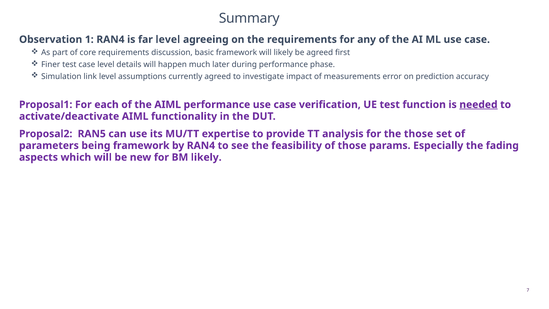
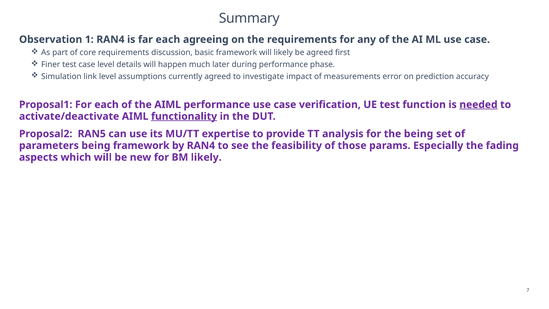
far level: level -> each (168, 39)
functionality underline: none -> present (184, 116)
the those: those -> being (419, 134)
